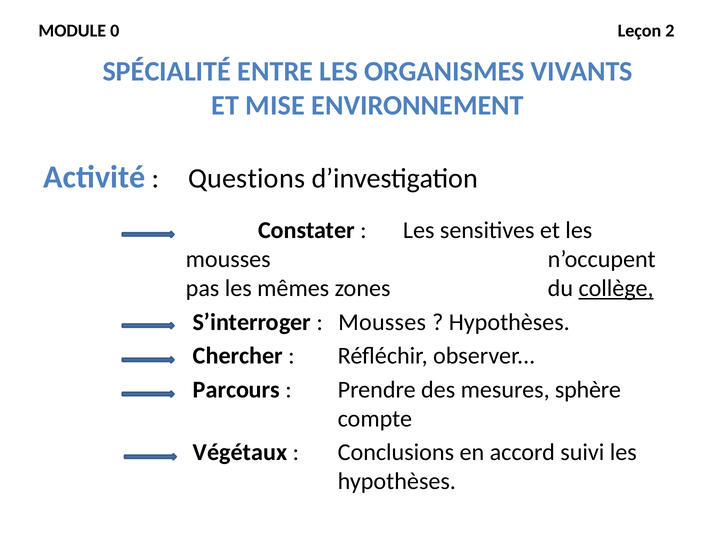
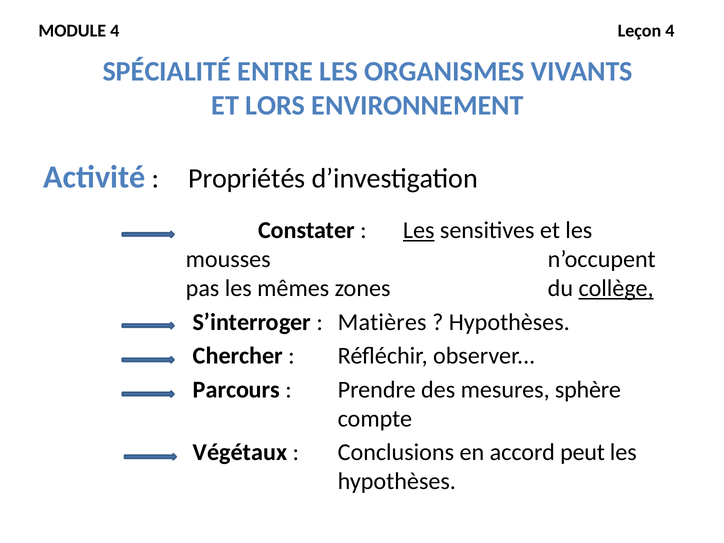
MODULE 0: 0 -> 4 (115, 31)
Leçon 2: 2 -> 4 (670, 31)
MISE: MISE -> LORS (275, 105)
Questions: Questions -> Propriétés (247, 178)
Les underline: none -> present (419, 231)
Mousses: Mousses -> Matières (382, 322)
suivi: suivi -> peut (582, 453)
